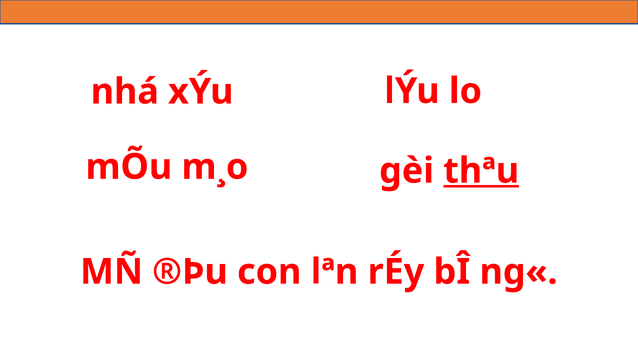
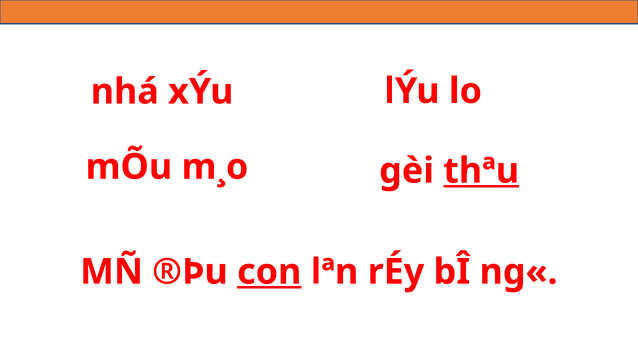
con underline: none -> present (269, 272)
